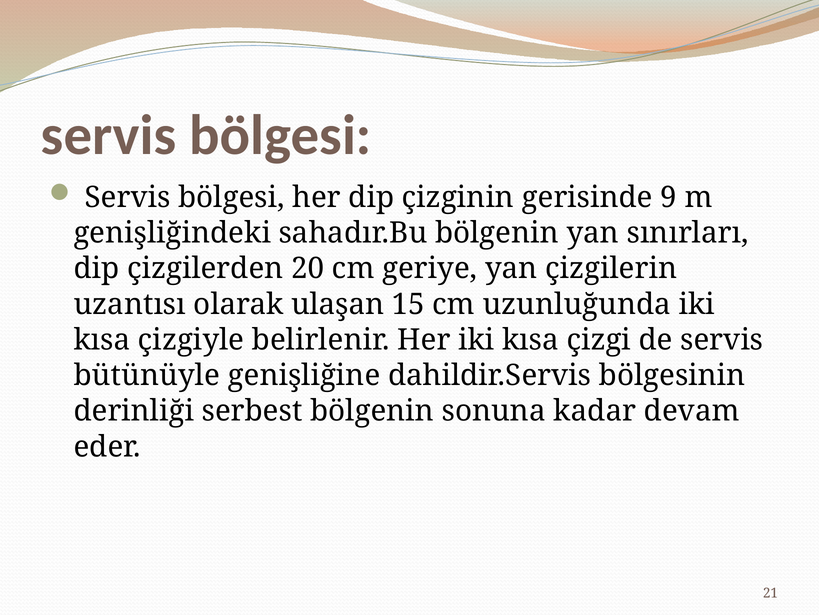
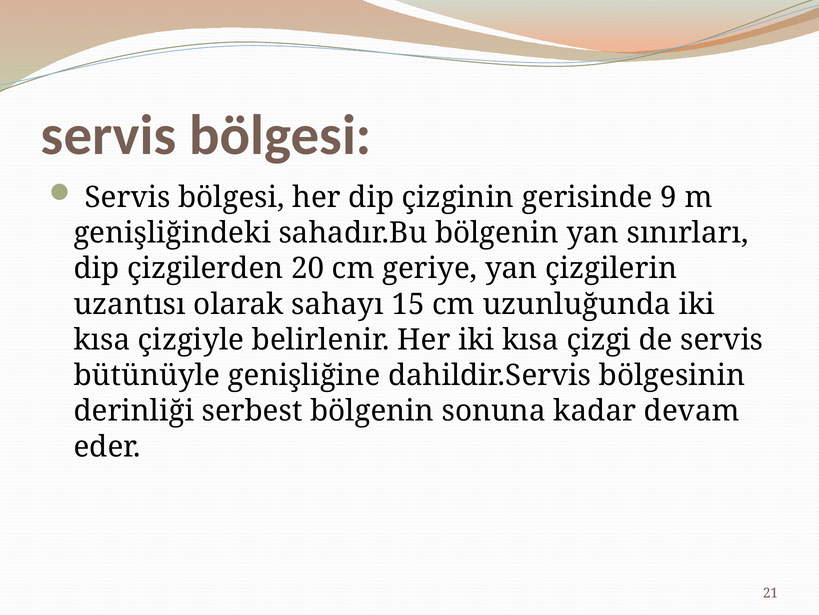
ulaşan: ulaşan -> sahayı (338, 304)
